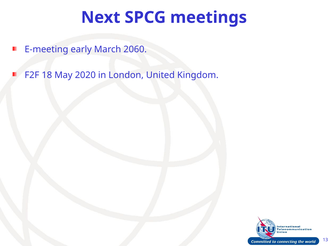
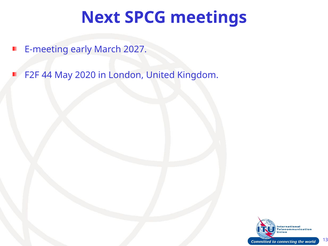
2060: 2060 -> 2027 (135, 49)
18: 18 -> 44 (47, 75)
